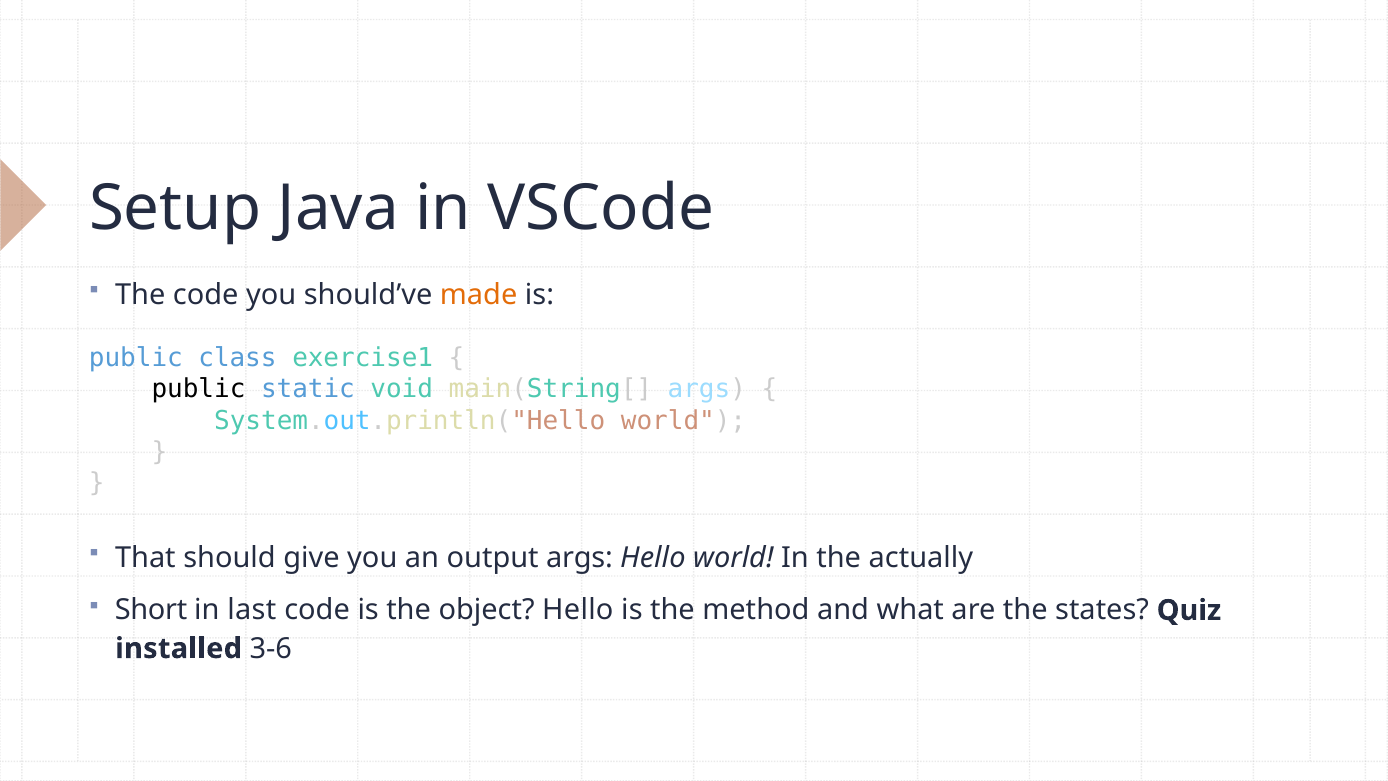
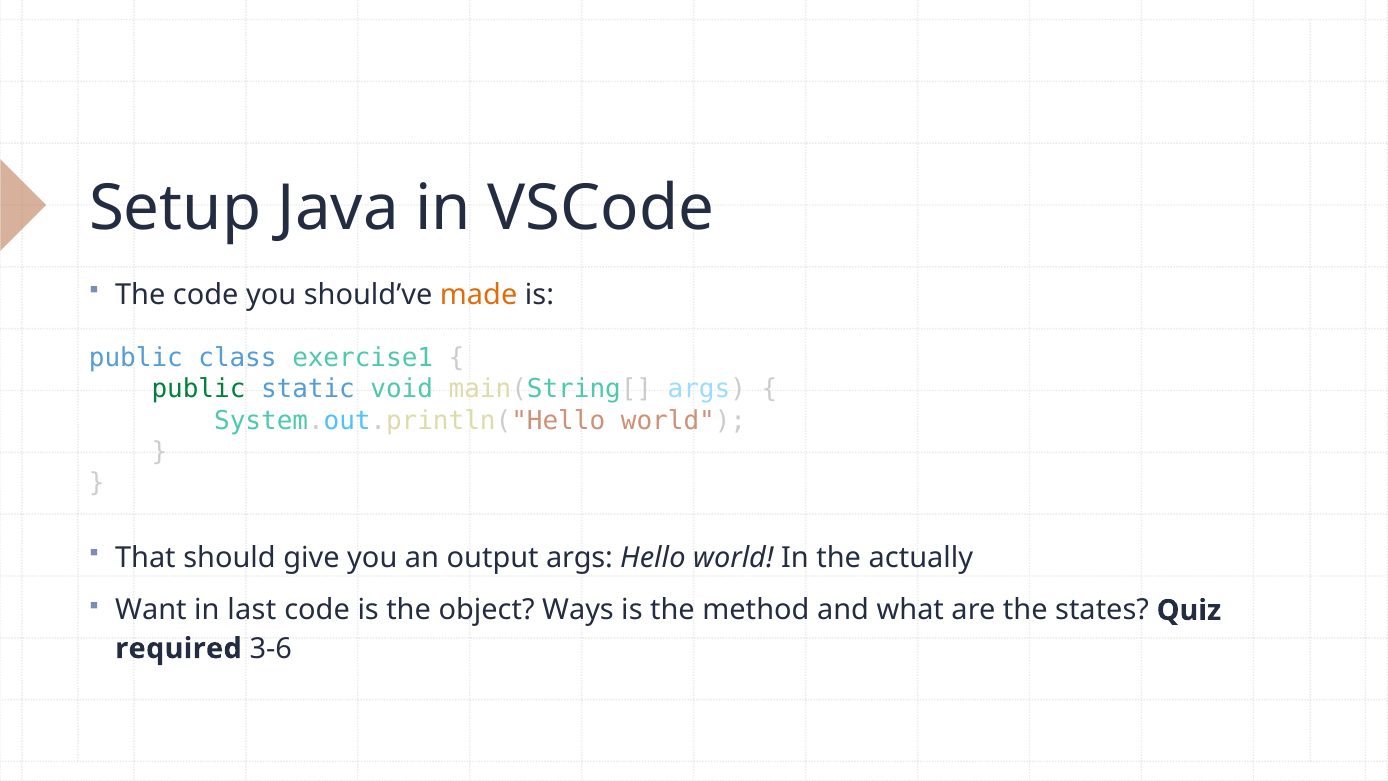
public colour: black -> green (199, 389)
Short: Short -> Want (151, 610)
object Hello: Hello -> Ways (578, 610)
installed: installed -> required (179, 648)
